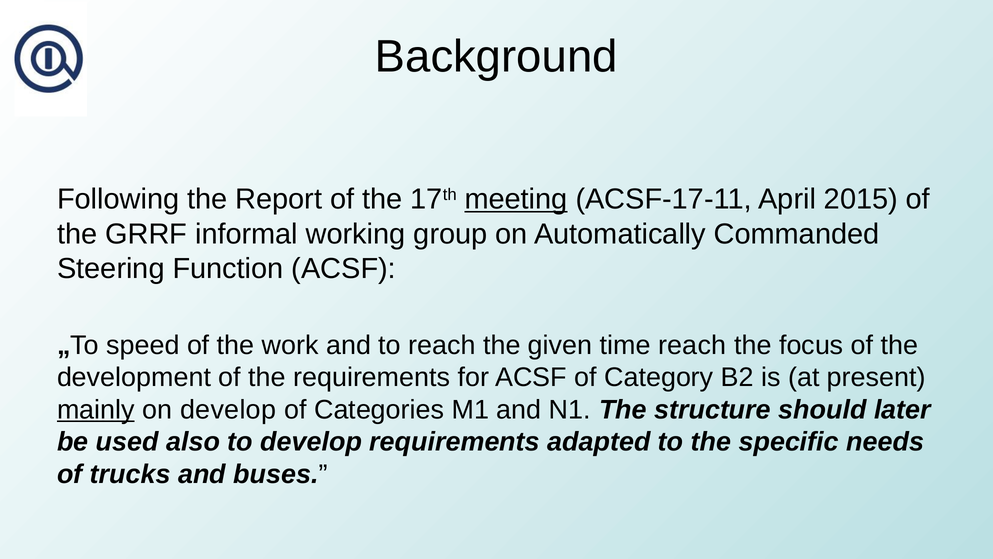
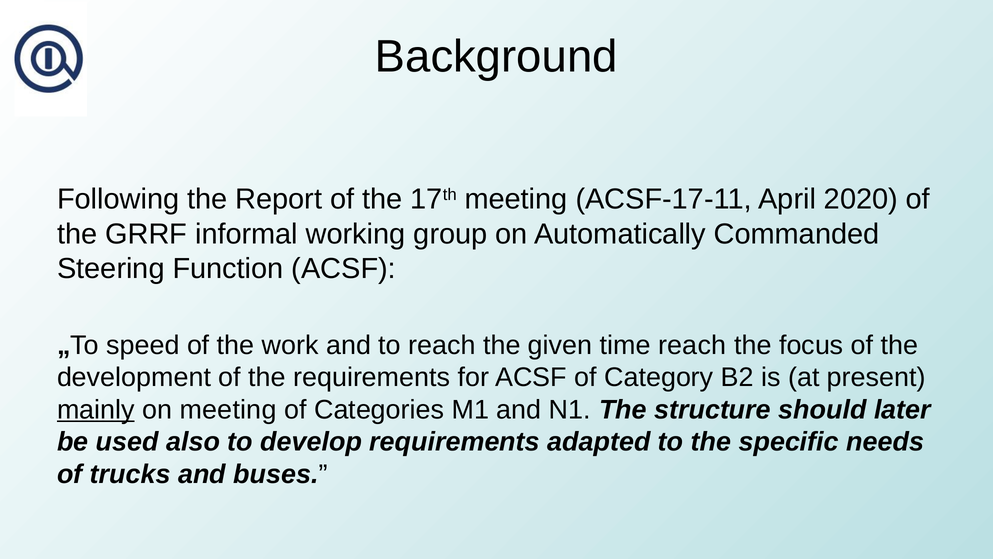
meeting underline: present -> none (516, 199)
2015: 2015 -> 2020 (861, 199)
on develop: develop -> meeting (228, 409)
